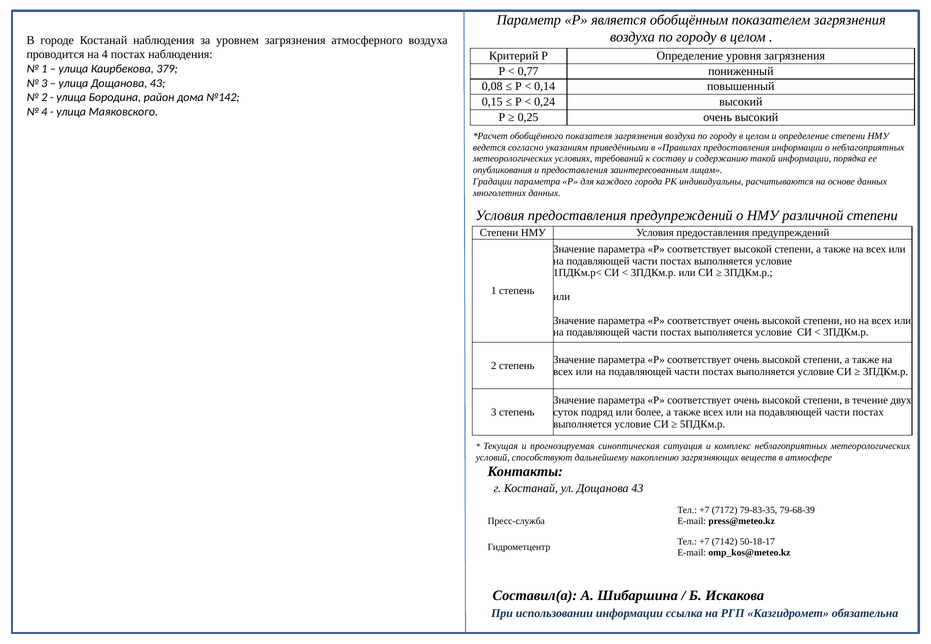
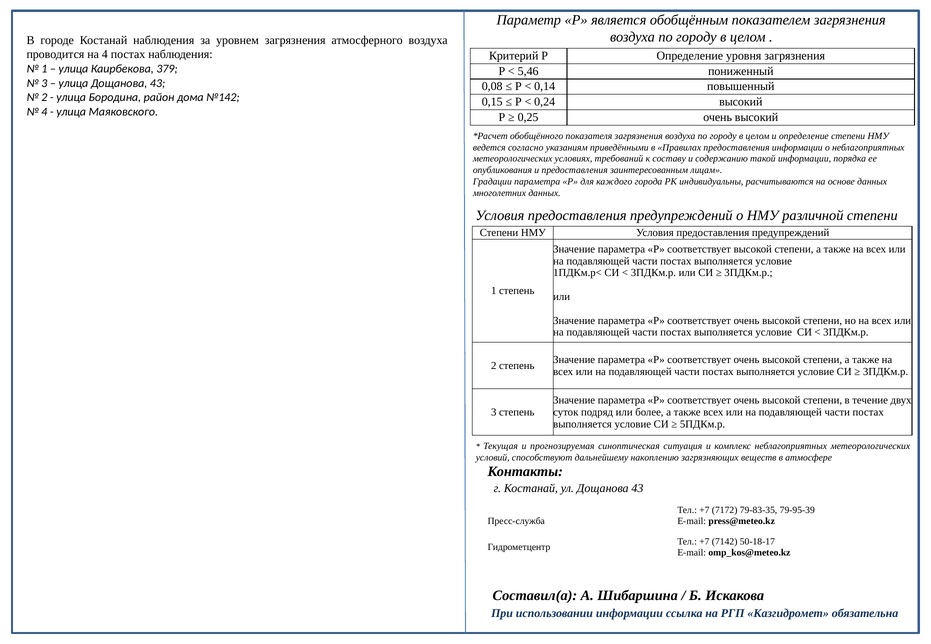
0,77: 0,77 -> 5,46 (528, 71)
79-68-39: 79-68-39 -> 79-95-39 (797, 511)
